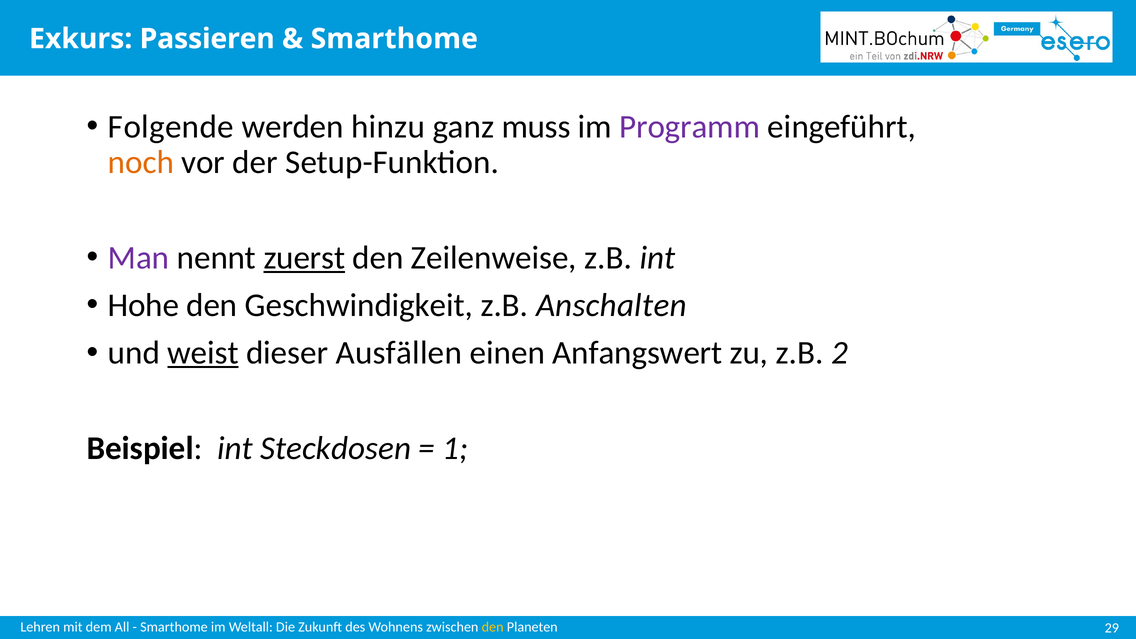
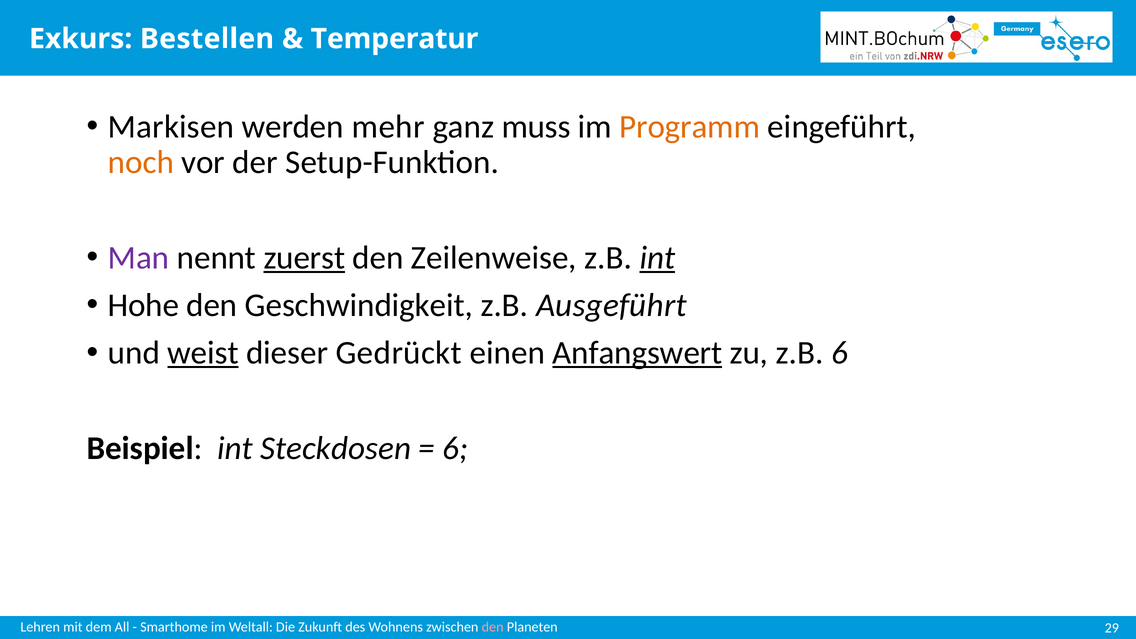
Passieren: Passieren -> Bestellen (207, 39)
Smarthome: Smarthome -> Temperatur (394, 39)
Folgende: Folgende -> Markisen (171, 127)
hinzu: hinzu -> mehr (388, 127)
Programm colour: purple -> orange (690, 127)
int underline: none -> present (657, 258)
Anschalten: Anschalten -> Ausgeführt (611, 305)
Ausfällen: Ausfällen -> Gedrückt (399, 353)
Anfangswert underline: none -> present (637, 353)
z.B 2: 2 -> 6 (840, 353)
1: 1 -> 6 (455, 448)
den colour: yellow -> pink (493, 627)
